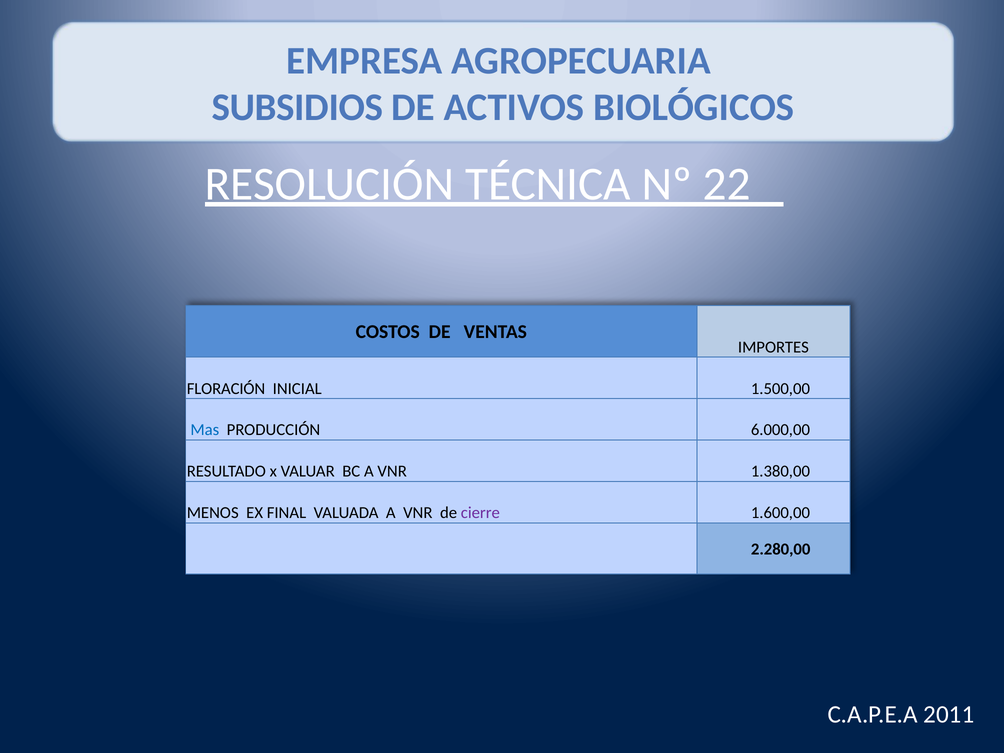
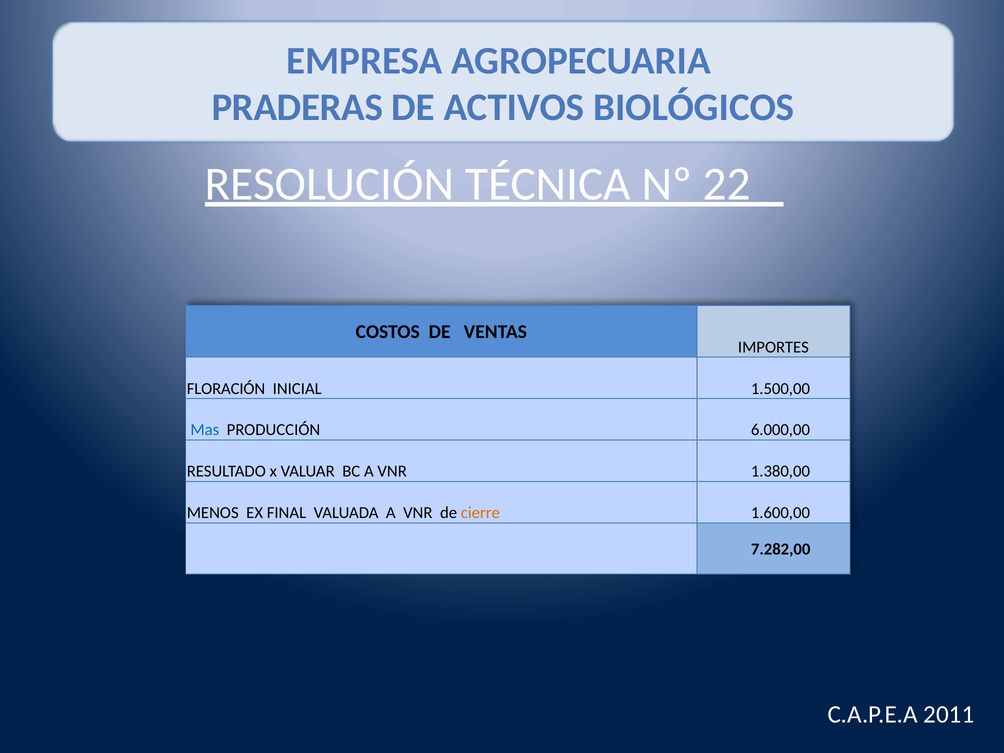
SUBSIDIOS: SUBSIDIOS -> PRADERAS (297, 108)
cierre colour: purple -> orange (480, 513)
2.280,00: 2.280,00 -> 7.282,00 (781, 549)
